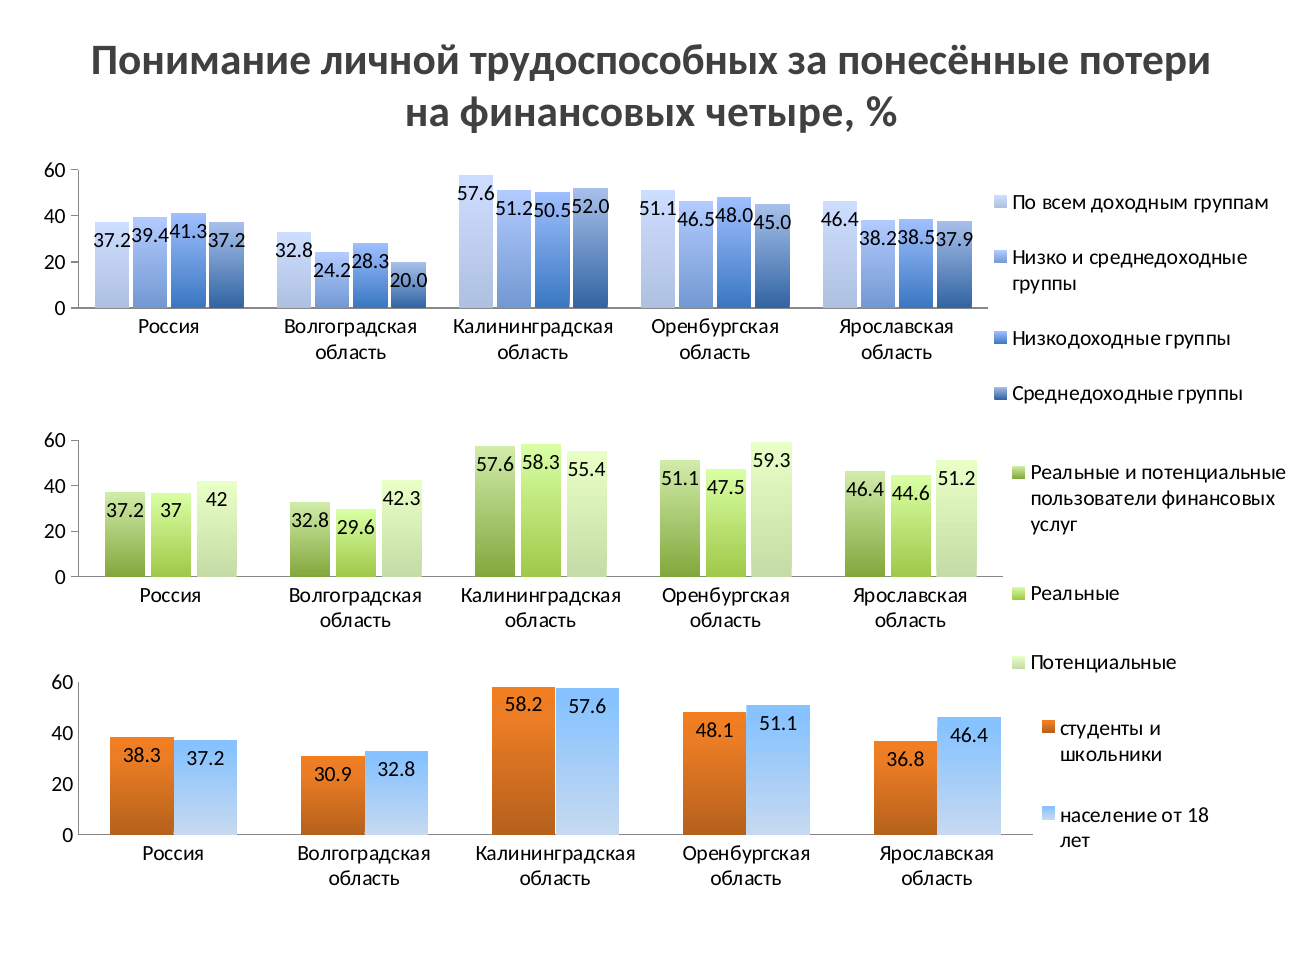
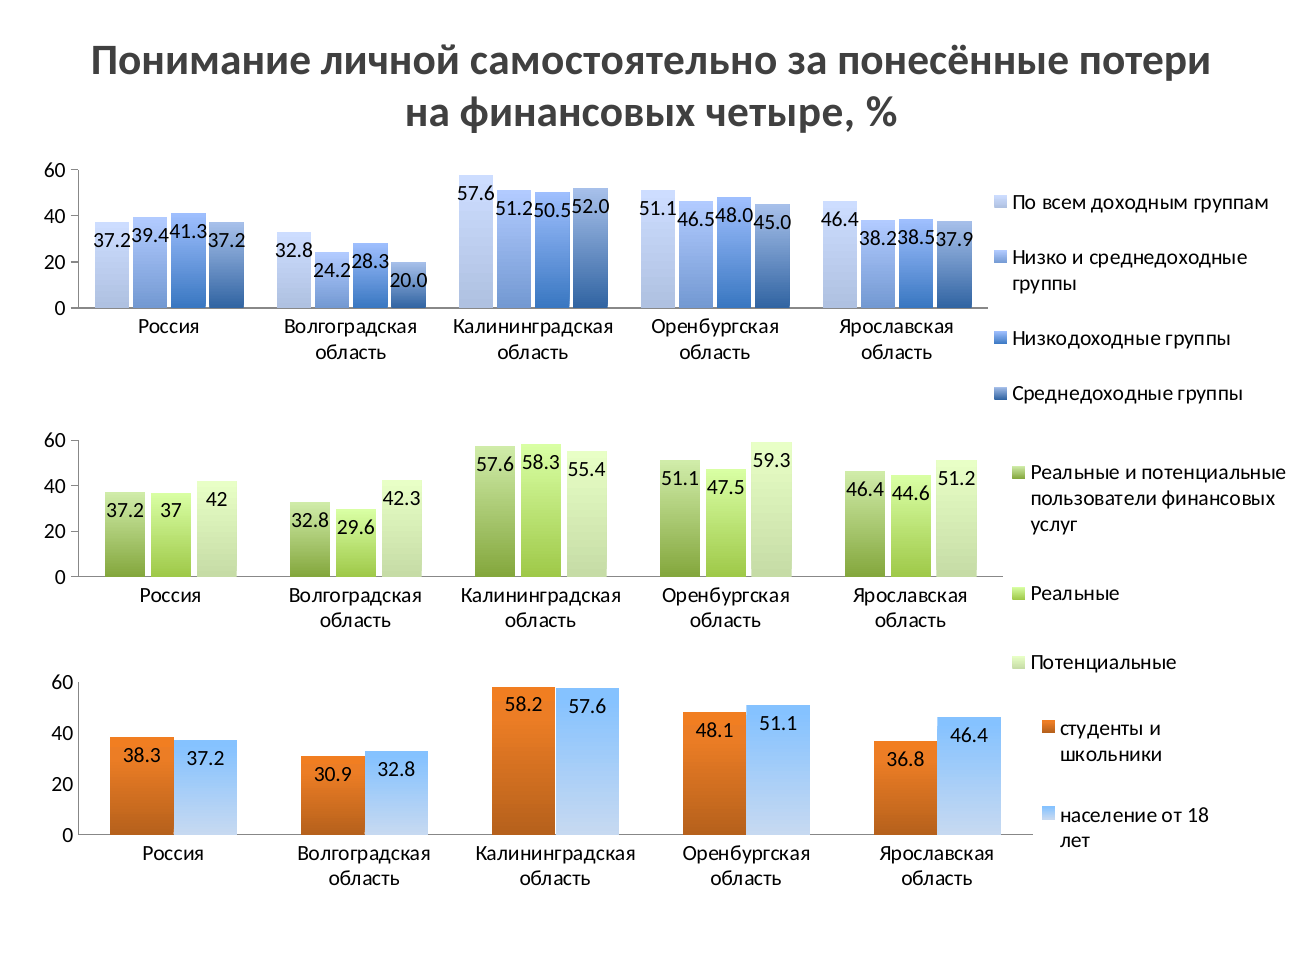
трудоспособных: трудоспособных -> самостоятельно (624, 60)
